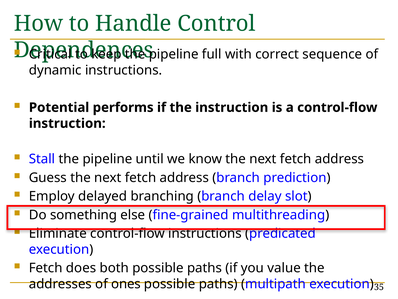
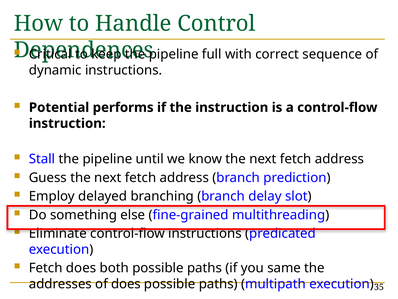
value: value -> same (284, 268)
of ones: ones -> does (126, 284)
